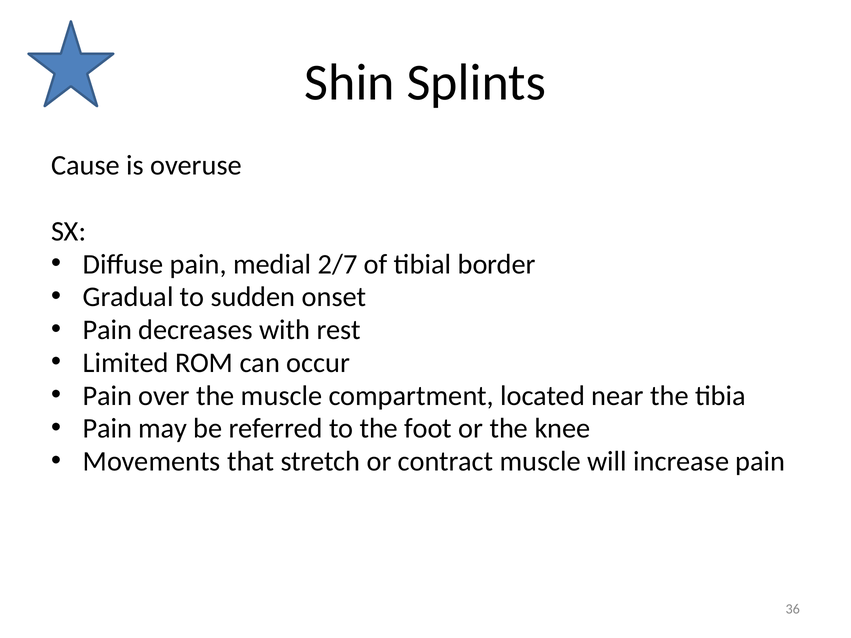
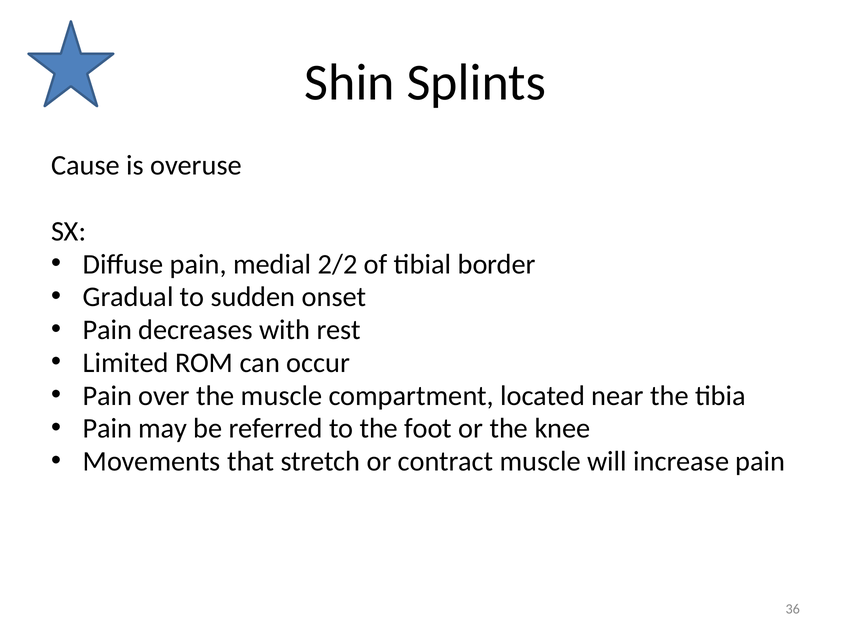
2/7: 2/7 -> 2/2 (338, 264)
